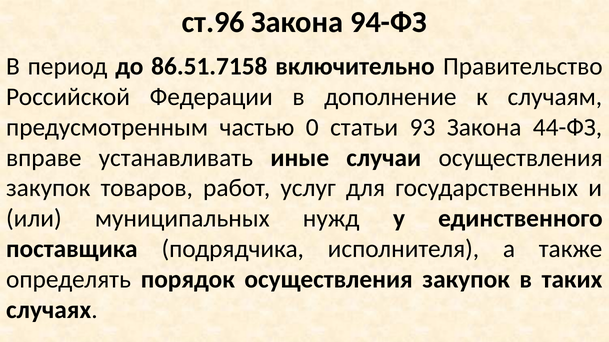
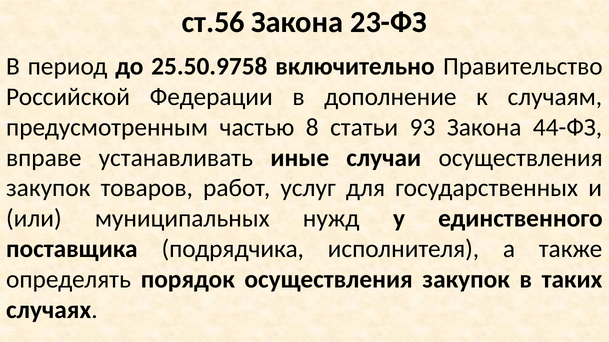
ст.96: ст.96 -> ст.56 (213, 22)
94-ФЗ: 94-ФЗ -> 23-ФЗ (389, 22)
86.51.7158: 86.51.7158 -> 25.50.9758 (209, 67)
0: 0 -> 8 (312, 128)
